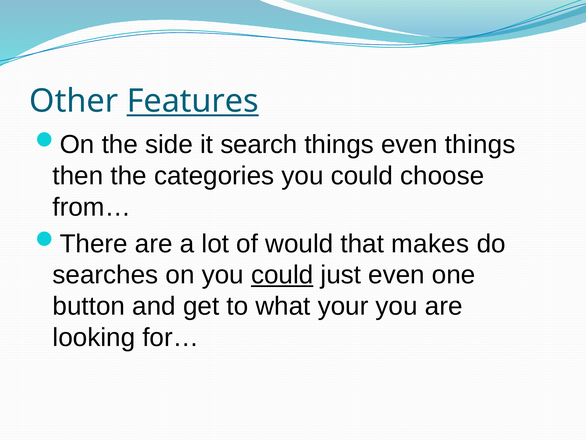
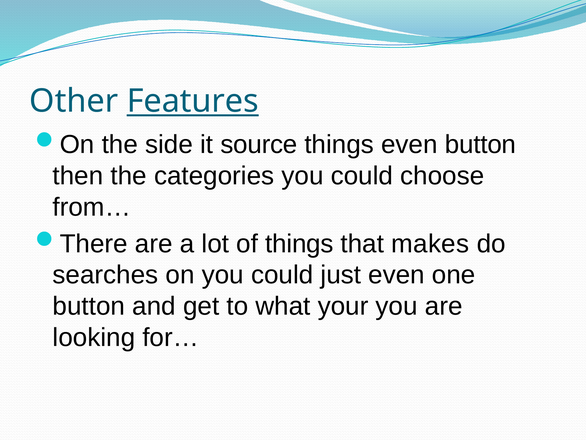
search: search -> source (259, 144)
even things: things -> button (480, 144)
of would: would -> things (299, 243)
could underline: present -> none (282, 275)
